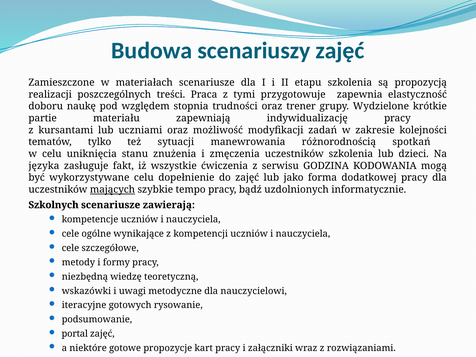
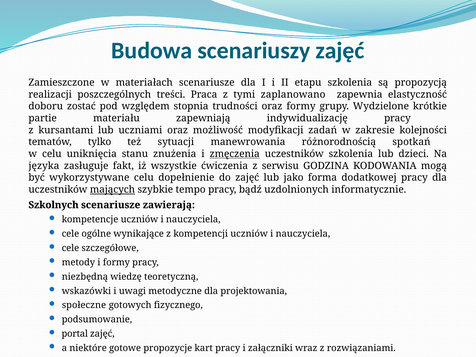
przygotowuje: przygotowuje -> zaplanowano (293, 94)
naukę: naukę -> zostać (81, 106)
oraz trener: trener -> formy (301, 106)
zmęczenia underline: none -> present (235, 154)
nauczycielowi: nauczycielowi -> projektowania (254, 291)
iteracyjne: iteracyjne -> społeczne (84, 305)
rysowanie: rysowanie -> fizycznego (178, 305)
